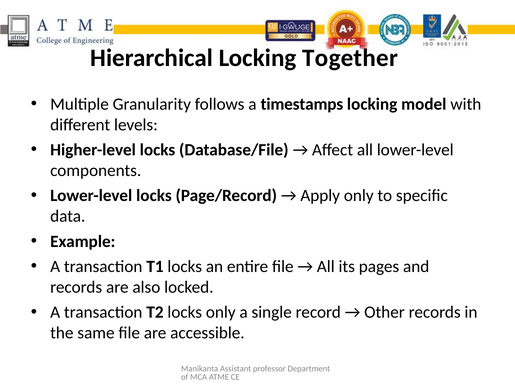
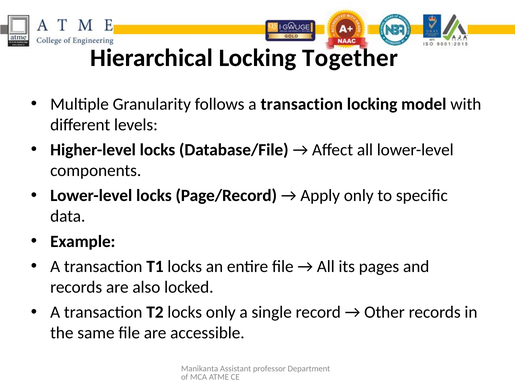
follows a timestamps: timestamps -> transaction (302, 104)
